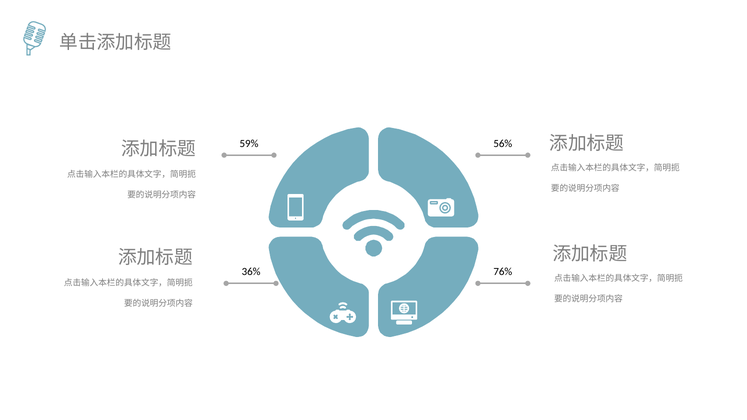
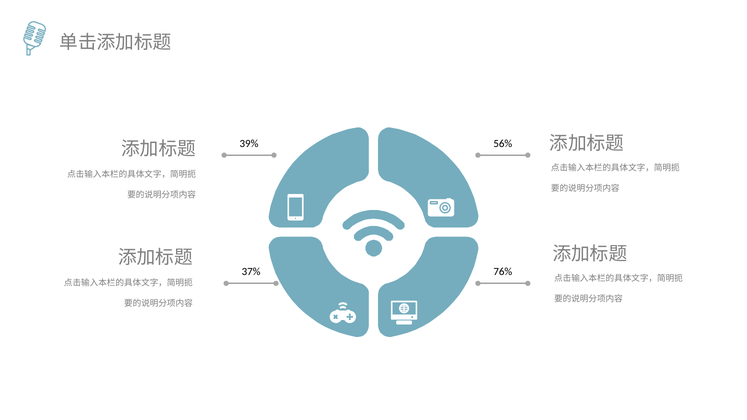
59%: 59% -> 39% (249, 144)
36%: 36% -> 37% (251, 272)
